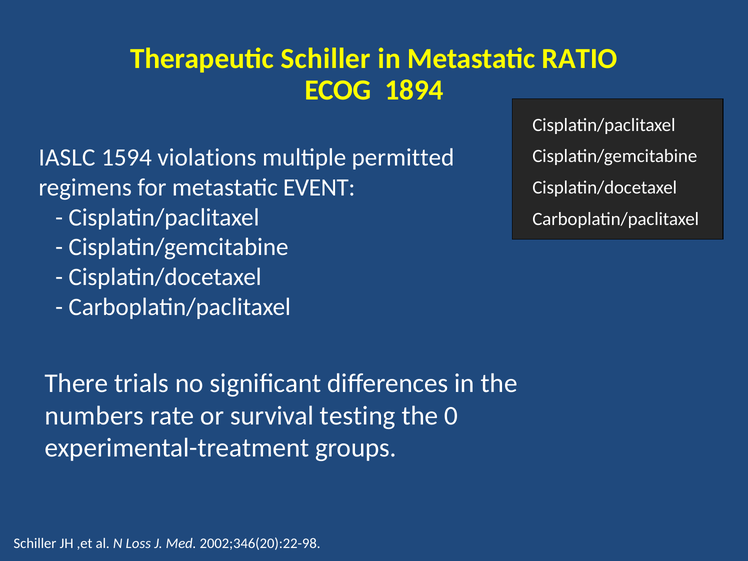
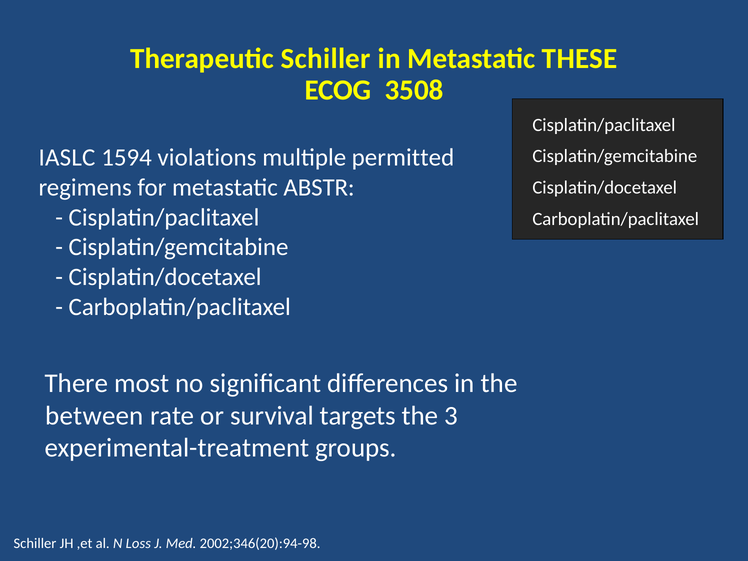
RATIO: RATIO -> THESE (580, 59)
1894: 1894 -> 3508 (414, 90)
EVENT: EVENT -> ABSTR (319, 187)
trials: trials -> most (142, 383)
numbers: numbers -> between (94, 416)
testing: testing -> targets (358, 416)
0: 0 -> 3 (451, 416)
2002;346(20):22-98: 2002;346(20):22-98 -> 2002;346(20):94-98 (260, 543)
